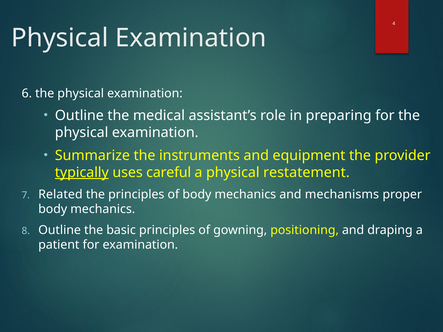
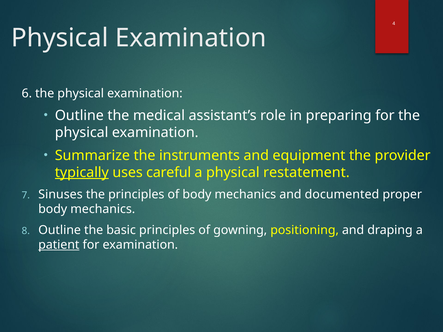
Related: Related -> Sinuses (60, 195)
mechanisms: mechanisms -> documented (342, 195)
patient underline: none -> present (59, 245)
